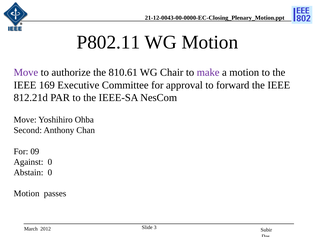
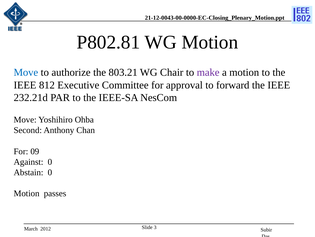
P802.11: P802.11 -> P802.81 (108, 42)
Move colour: purple -> blue (26, 72)
810.61: 810.61 -> 803.21 (123, 72)
169: 169 -> 812 (47, 85)
812.21d: 812.21d -> 232.21d (31, 97)
